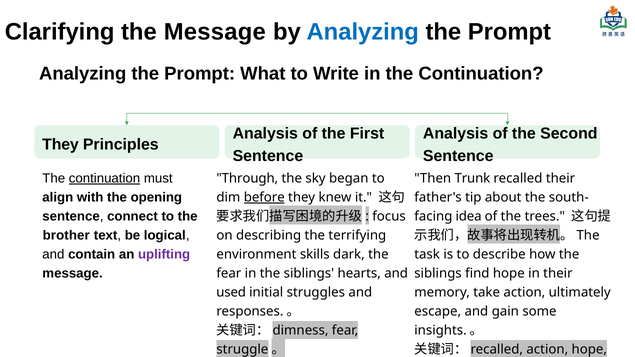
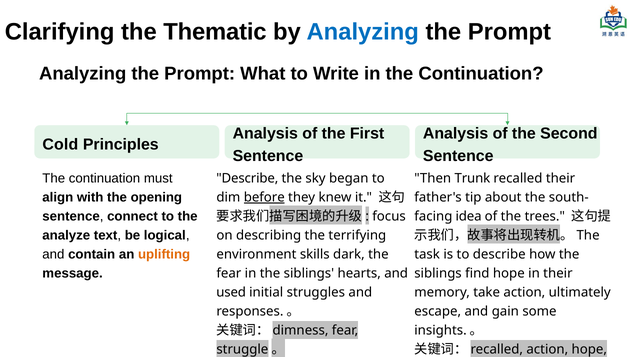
the Message: Message -> Thematic (215, 32)
They: They -> Cold (60, 145)
continuation underline: present -> none (105, 178)
Through: Through -> Describe (247, 178)
brother: brother -> analyze (66, 236)
uplifting colour: purple -> orange (164, 255)
